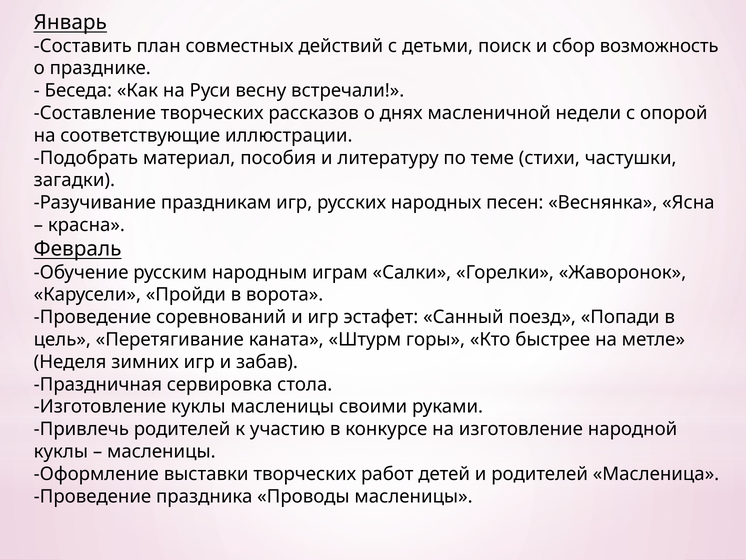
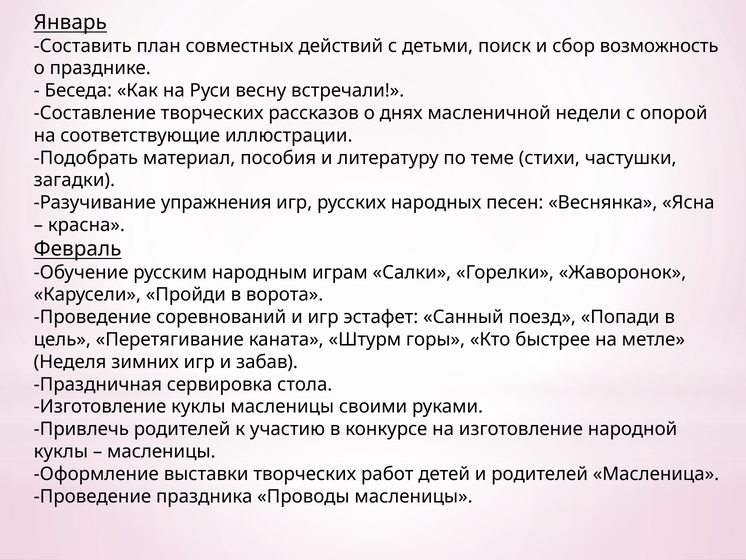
праздникам: праздникам -> упражнения (216, 202)
